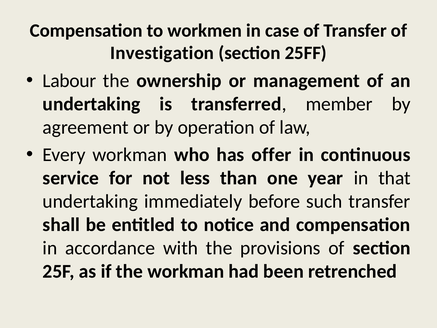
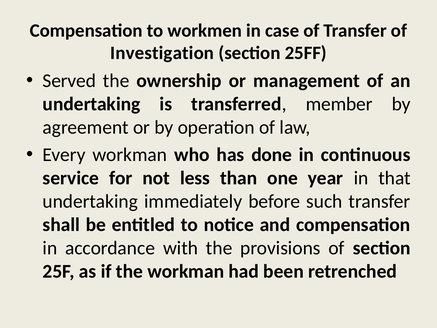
Labour: Labour -> Served (69, 81)
offer: offer -> done (272, 155)
